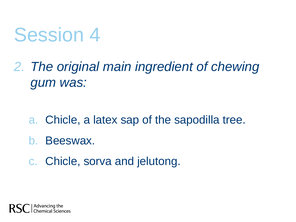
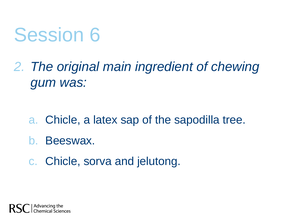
4: 4 -> 6 (95, 35)
